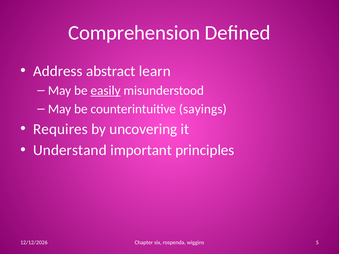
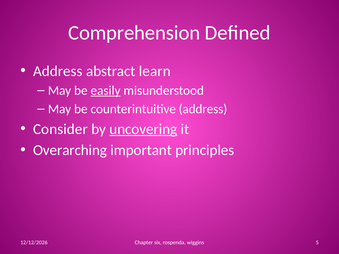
counterintuitive sayings: sayings -> address (203, 109)
Requires: Requires -> Consider (60, 129)
uncovering underline: none -> present (143, 129)
Understand: Understand -> Overarching (70, 150)
